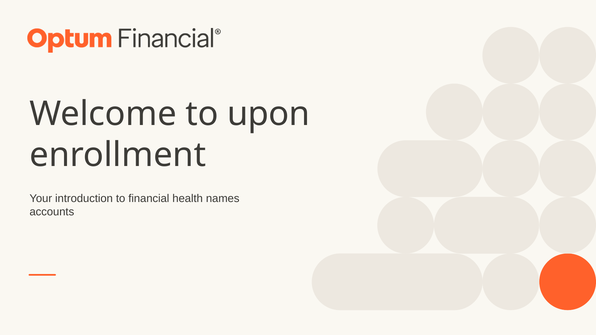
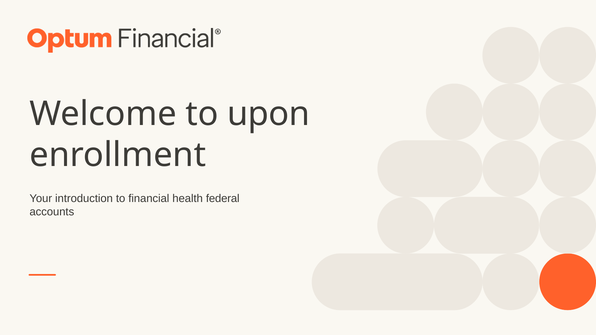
names: names -> federal (223, 198)
